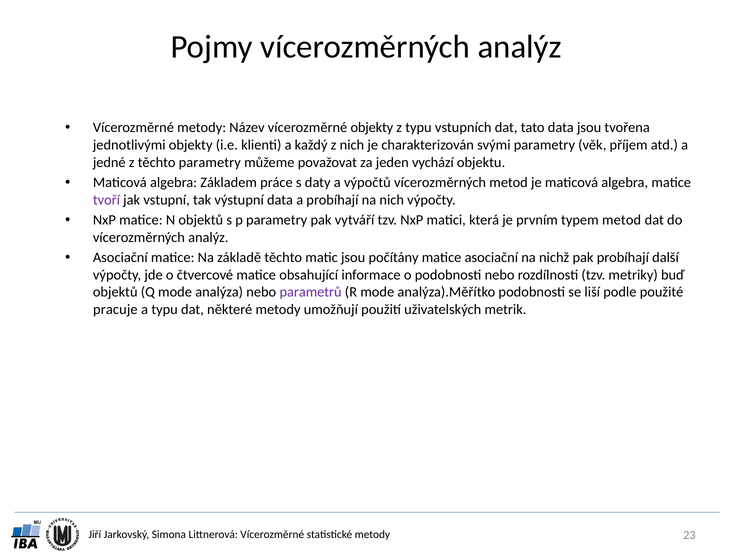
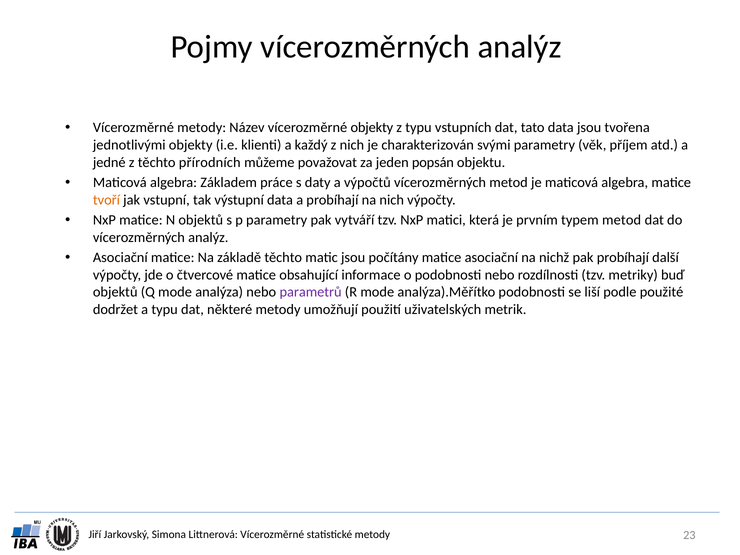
těchto parametry: parametry -> přírodních (210, 162)
vychází: vychází -> popsán (433, 162)
tvoří colour: purple -> orange (106, 200)
pracuje: pracuje -> dodržet (115, 309)
